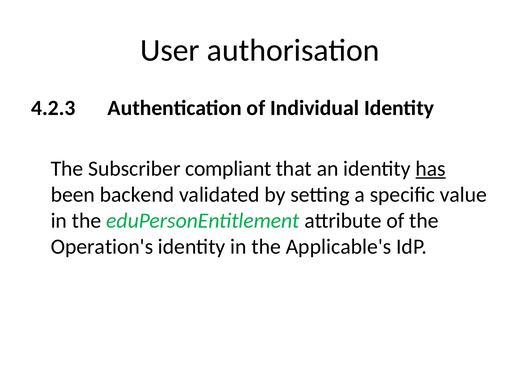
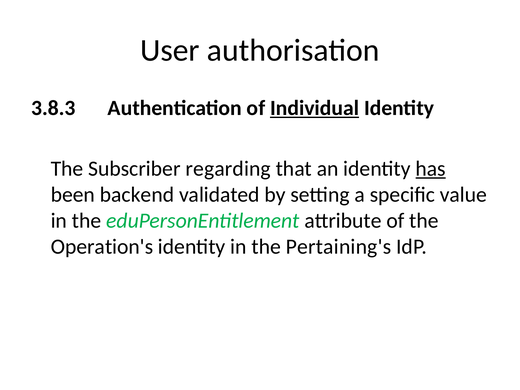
4.2.3: 4.2.3 -> 3.8.3 (53, 108)
Individual underline: none -> present (315, 108)
compliant: compliant -> regarding (228, 169)
Applicable's: Applicable's -> Pertaining's (338, 247)
